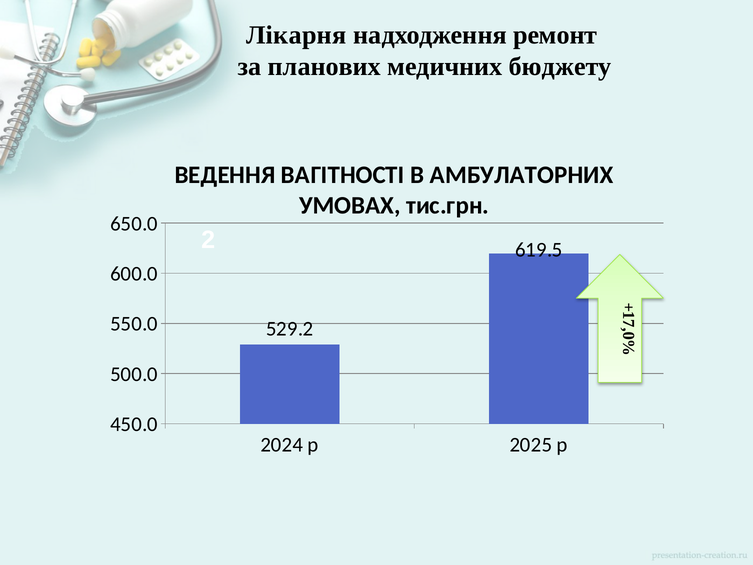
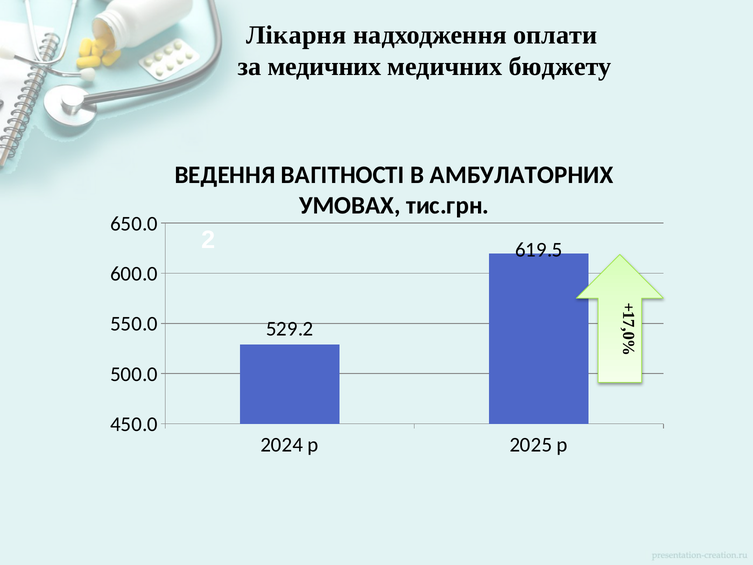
ремонт: ремонт -> оплати (555, 35)
за планових: планових -> медичних (325, 67)
